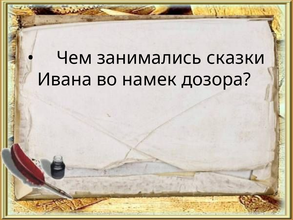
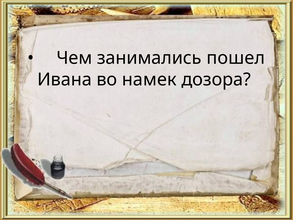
сказки: сказки -> пошел (236, 58)
